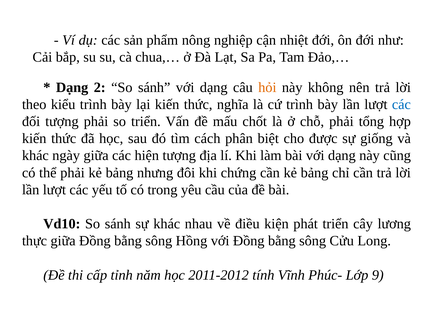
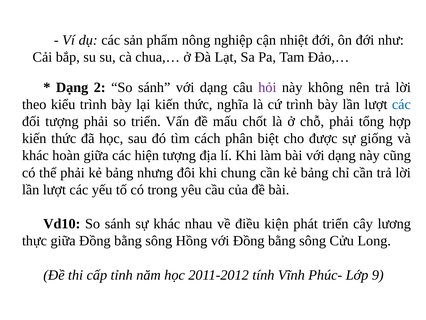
hỏi colour: orange -> purple (267, 87)
ngày: ngày -> hoàn (66, 155)
chứng: chứng -> chung (239, 172)
